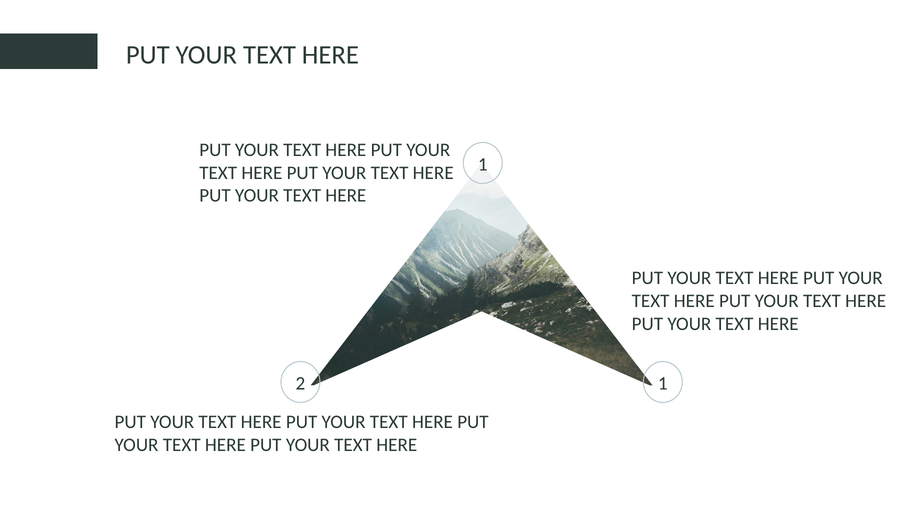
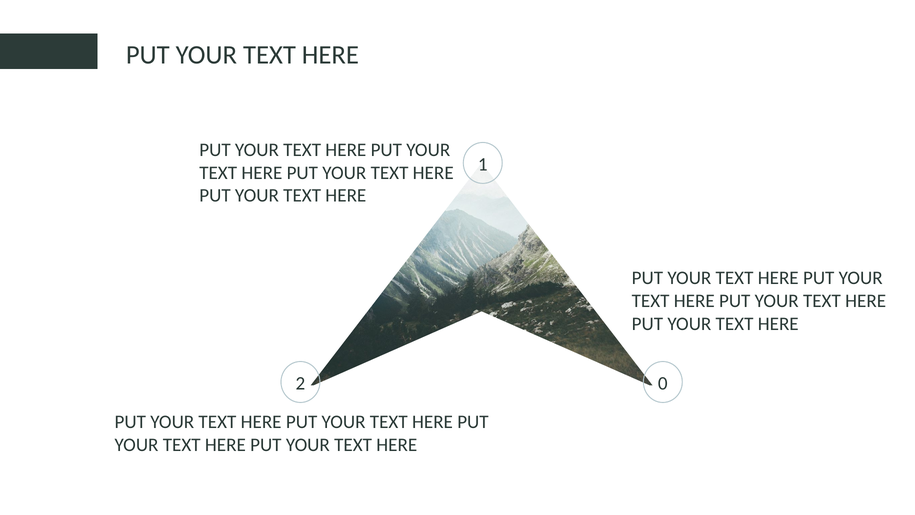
2 1: 1 -> 0 (663, 383)
